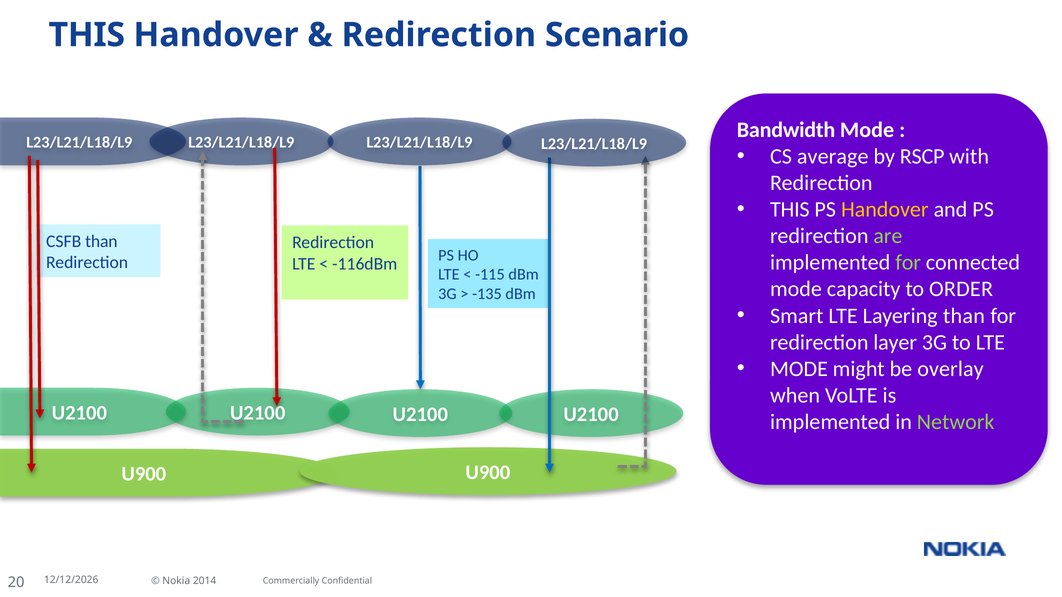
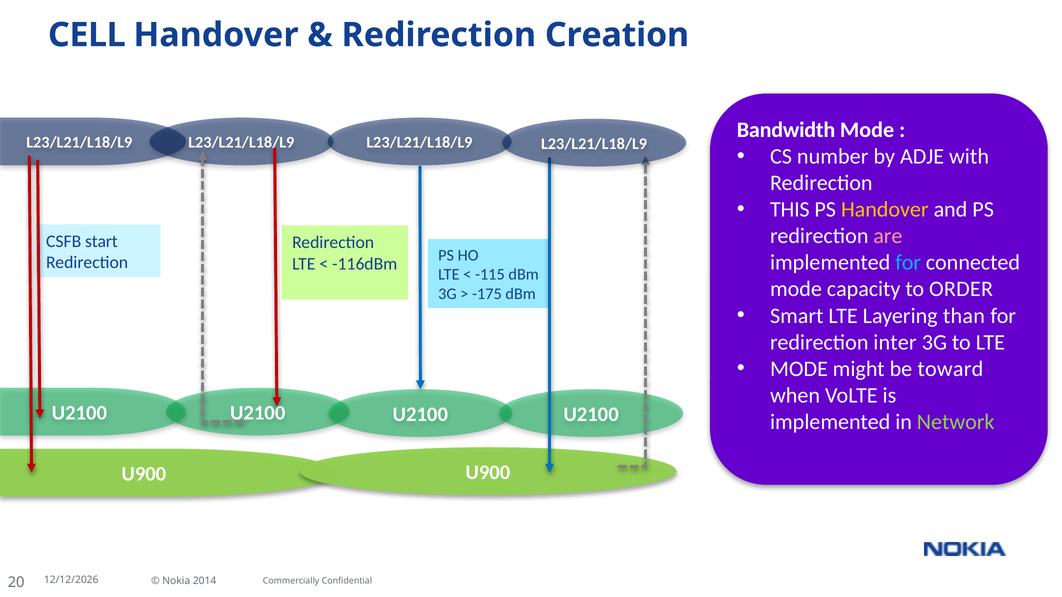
THIS: THIS -> CELL (87, 35)
Scenario: Scenario -> Creation (617, 35)
average: average -> number (833, 157)
RSCP: RSCP -> ADJE (922, 157)
are colour: light green -> pink (888, 236)
CSFB than: than -> start (101, 241)
for colour: light green -> light blue (908, 263)
-135: -135 -> -175 (487, 294)
layer: layer -> inter (895, 342)
overlay: overlay -> toward (950, 369)
